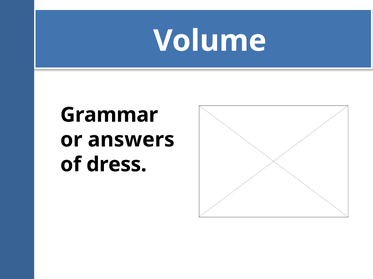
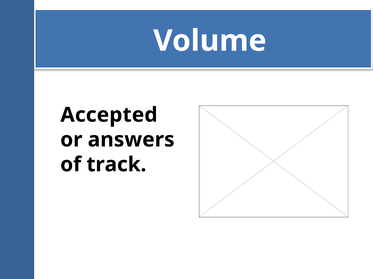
Grammar: Grammar -> Accepted (109, 115)
dress: dress -> track (116, 165)
